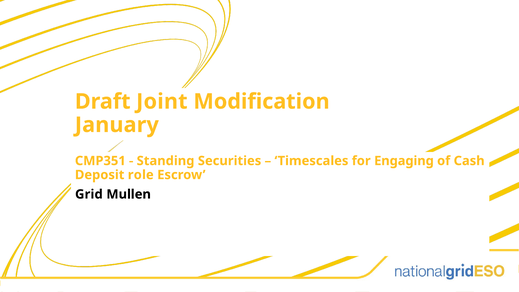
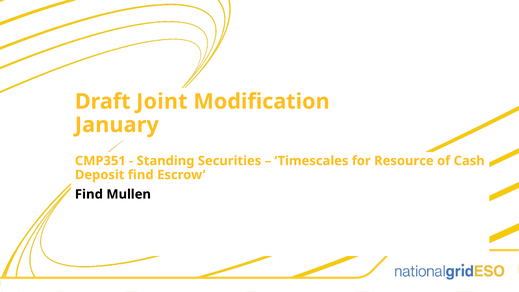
Engaging: Engaging -> Resource (404, 161)
Deposit role: role -> find (141, 175)
Grid: Grid -> Find (89, 194)
